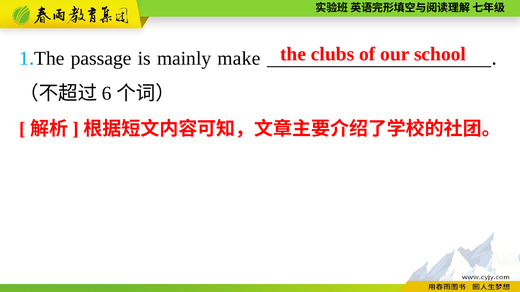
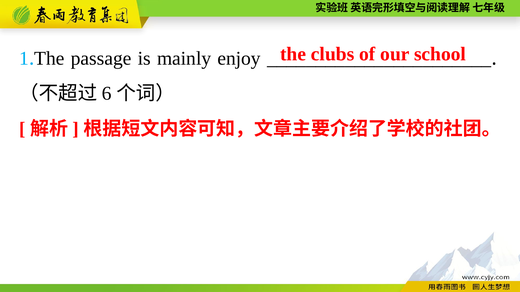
make: make -> enjoy (239, 59)
